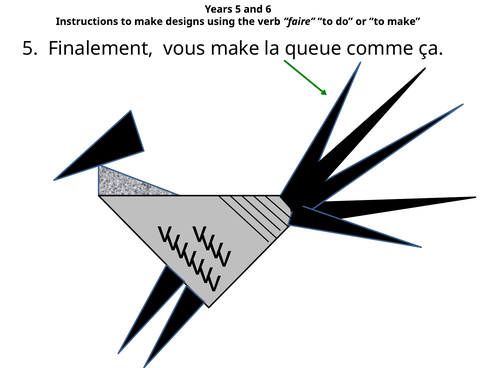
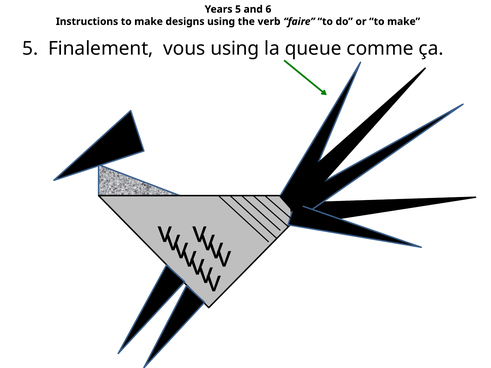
vous make: make -> using (235, 49)
